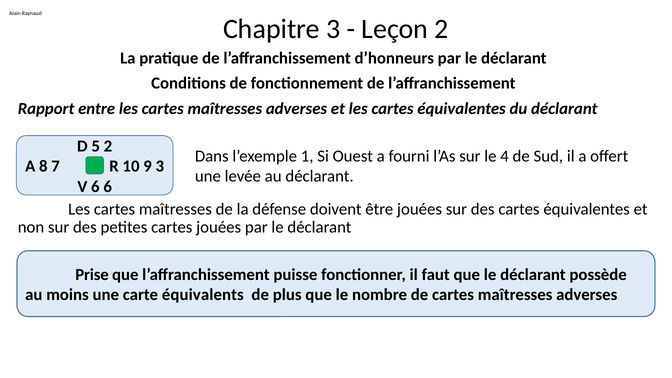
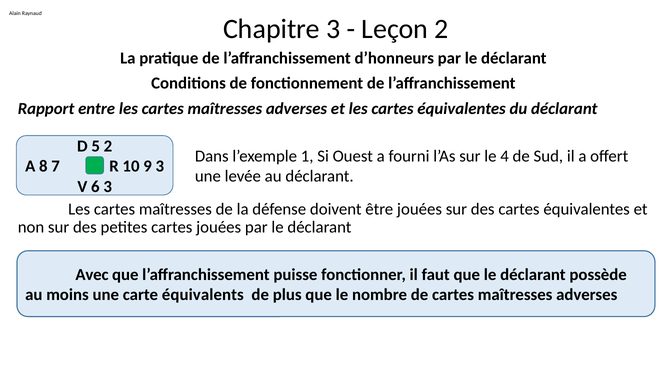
6 6: 6 -> 3 (108, 187)
Prise: Prise -> Avec (92, 275)
